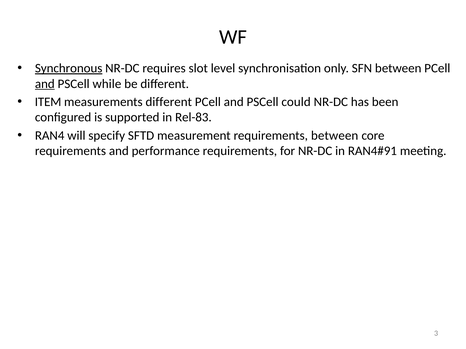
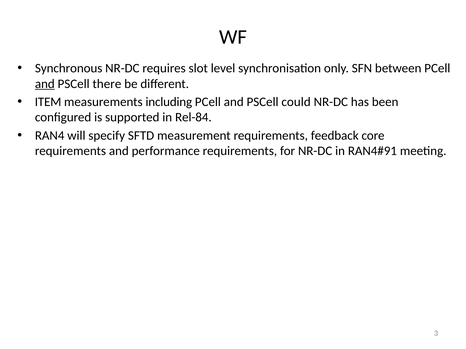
Synchronous underline: present -> none (69, 68)
while: while -> there (107, 84)
measurements different: different -> including (169, 102)
Rel-83: Rel-83 -> Rel-84 (193, 118)
requirements between: between -> feedback (335, 136)
